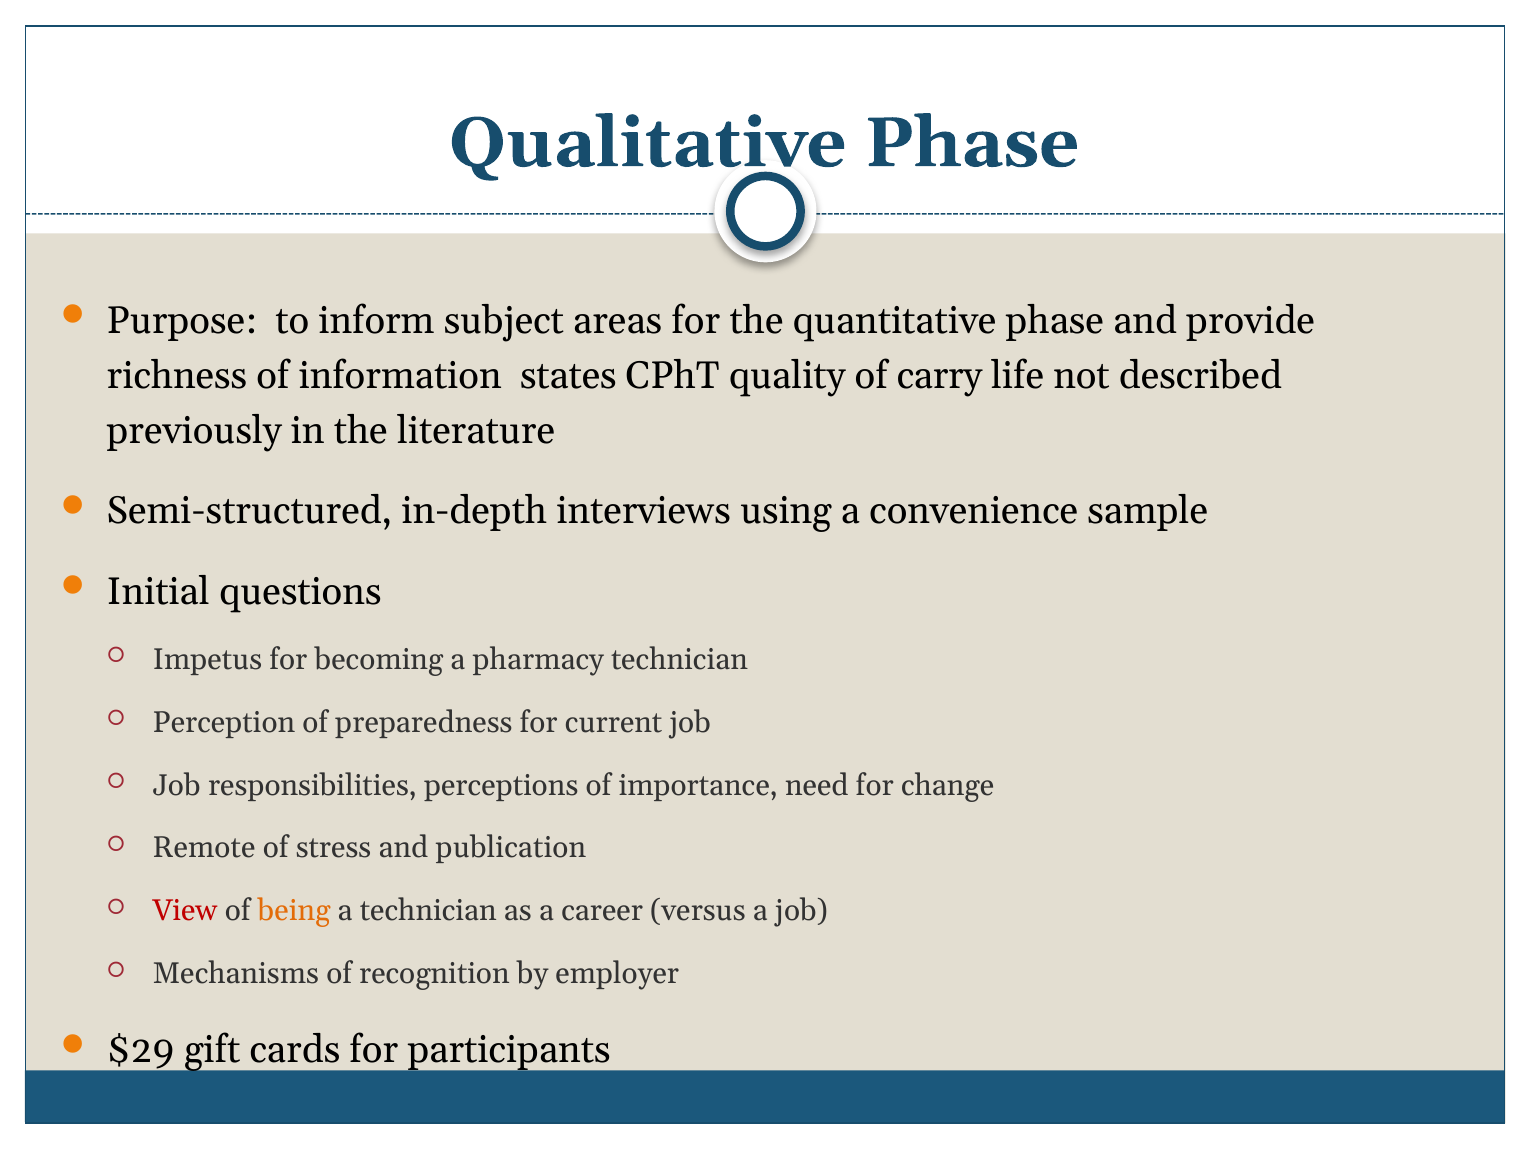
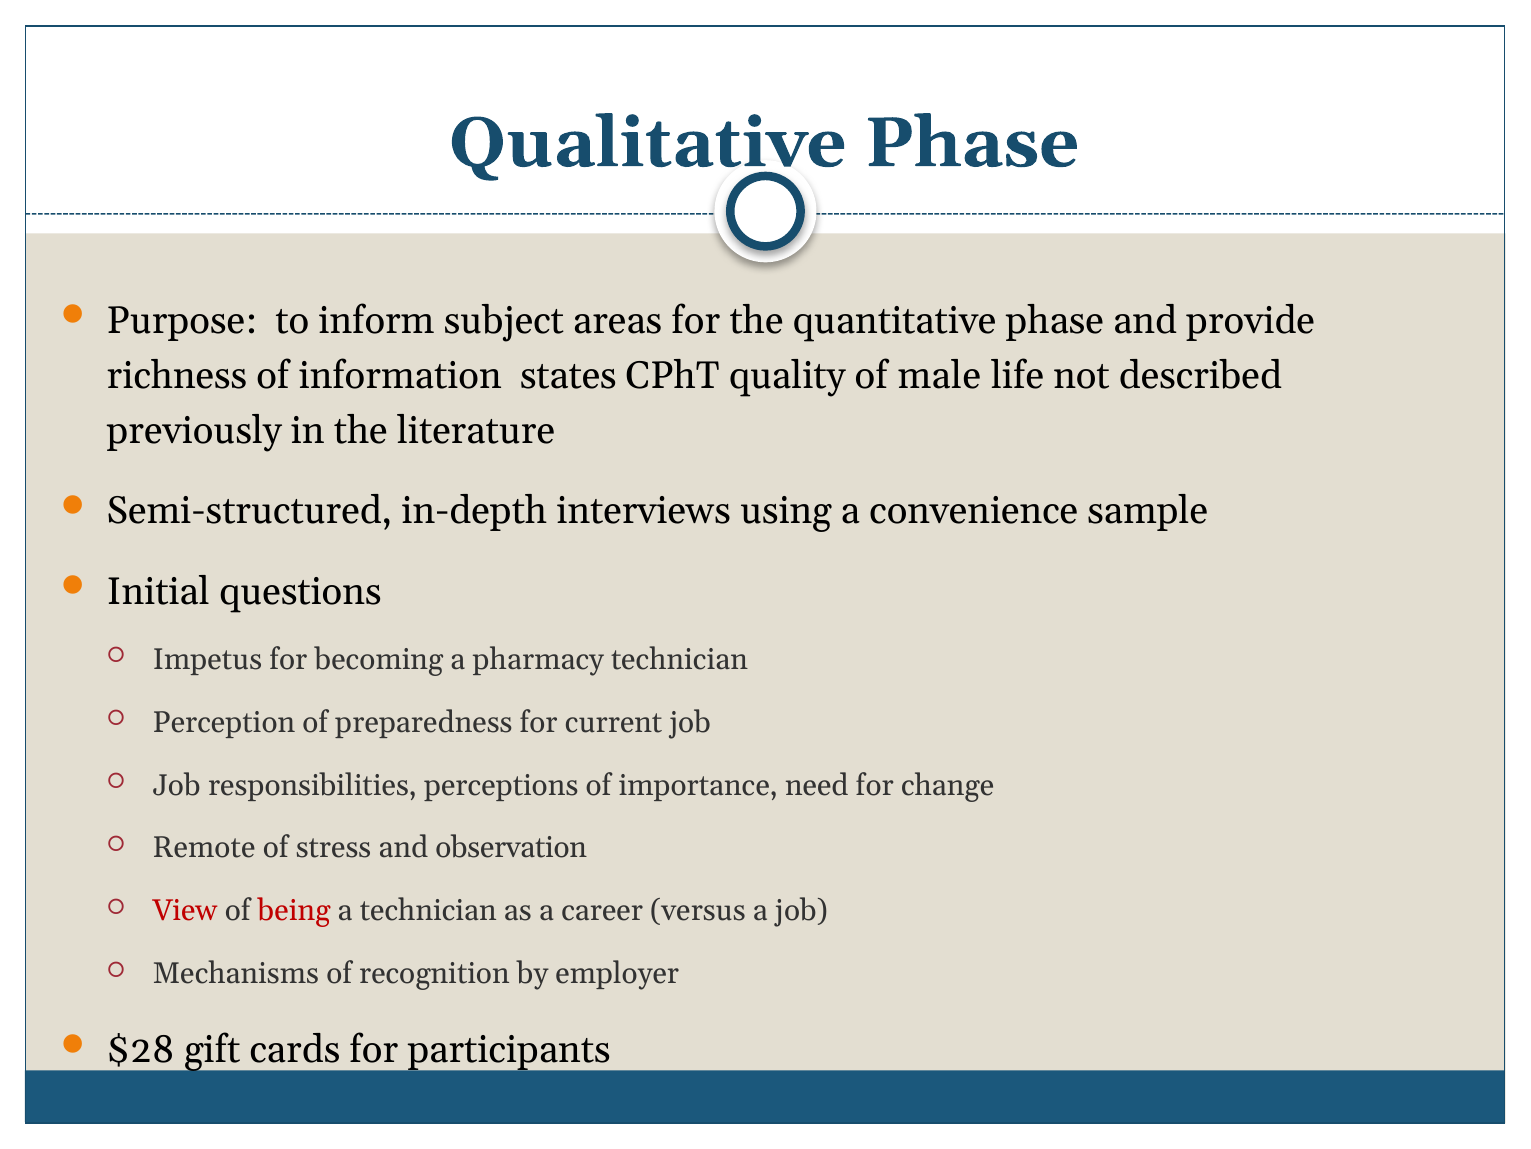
carry: carry -> male (939, 375)
publication: publication -> observation (511, 848)
being colour: orange -> red (294, 911)
$29: $29 -> $28 (141, 1049)
